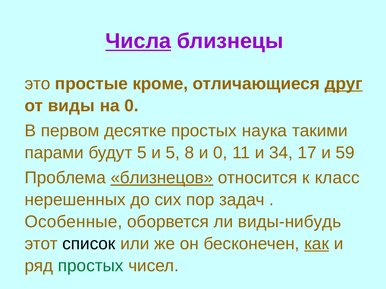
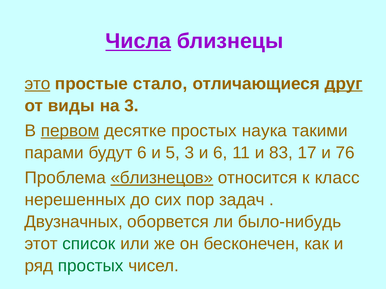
это underline: none -> present (37, 84)
кроме: кроме -> стало (160, 84)
на 0: 0 -> 3 (131, 106)
первом underline: none -> present (70, 131)
будут 5: 5 -> 6 (142, 153)
5 8: 8 -> 3 (189, 153)
и 0: 0 -> 6 (220, 153)
34: 34 -> 83 (281, 153)
59: 59 -> 76 (345, 153)
Особенные: Особенные -> Двузначных (74, 222)
виды-нибудь: виды-нибудь -> было-нибудь (290, 222)
список colour: black -> green (89, 244)
как underline: present -> none (317, 244)
